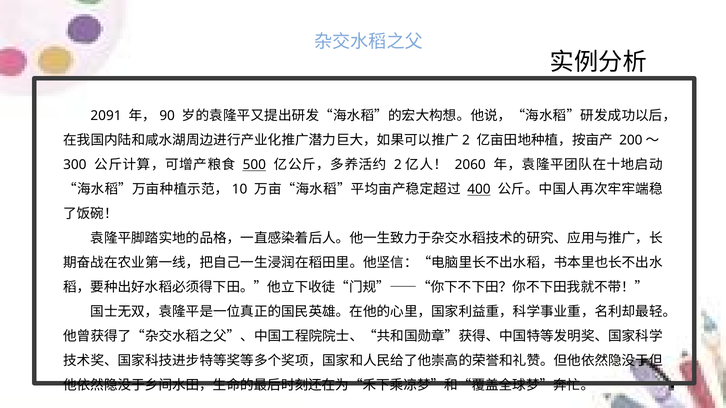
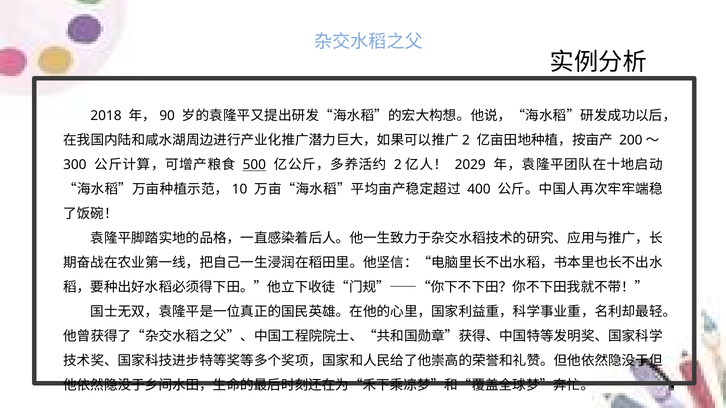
2091: 2091 -> 2018 (106, 116)
2060: 2060 -> 2029 (470, 165)
400 underline: present -> none (479, 190)
